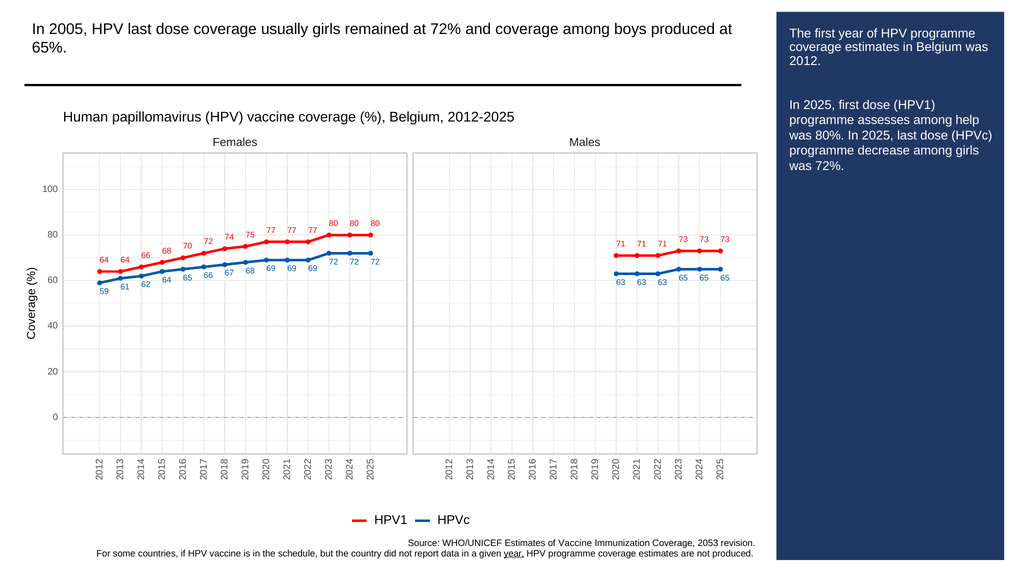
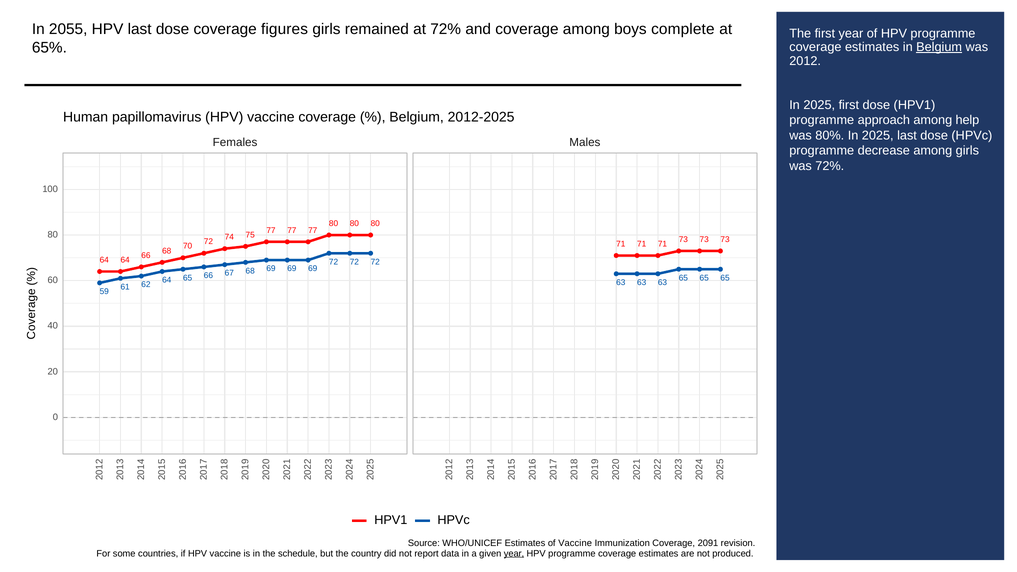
2005: 2005 -> 2055 (68, 29)
usually: usually -> figures (284, 29)
boys produced: produced -> complete (683, 29)
Belgium underline: none -> present (939, 47)
assesses: assesses -> approach (884, 120)
2053: 2053 -> 2091 (708, 543)
